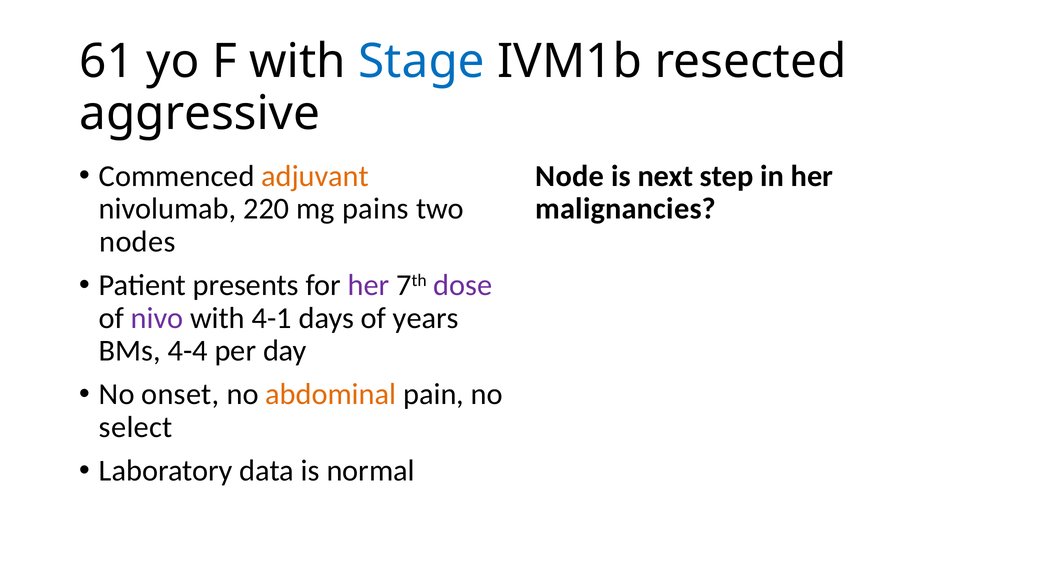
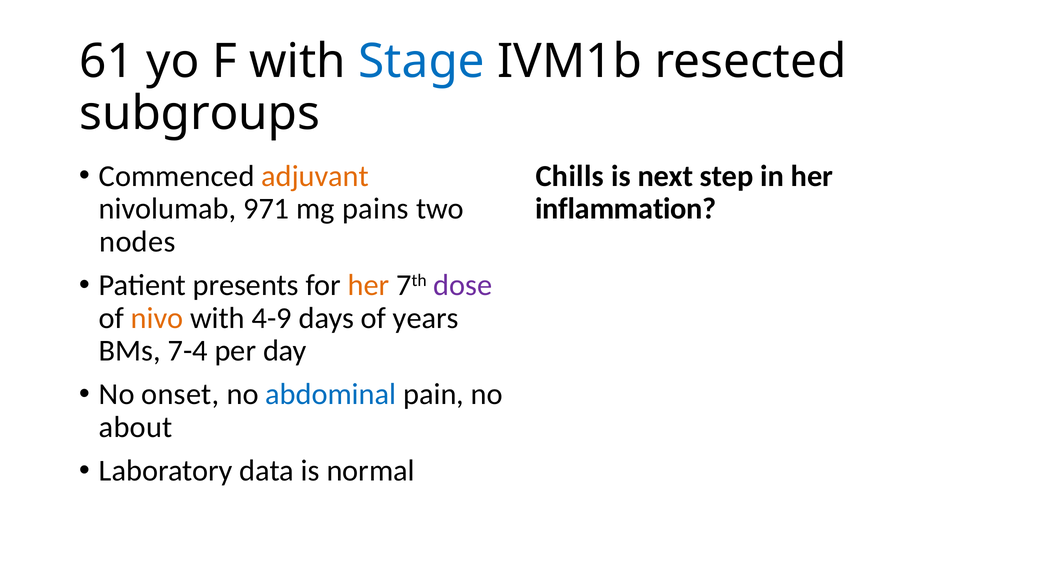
aggressive: aggressive -> subgroups (200, 113)
Node: Node -> Chills (570, 176)
220: 220 -> 971 (266, 209)
malignancies: malignancies -> inflammation (626, 209)
her colour: purple -> orange (368, 285)
nivo colour: purple -> orange (157, 318)
4-1: 4-1 -> 4-9 (272, 318)
4-4: 4-4 -> 7-4 (188, 351)
abdominal colour: orange -> blue (331, 394)
select: select -> about (136, 427)
